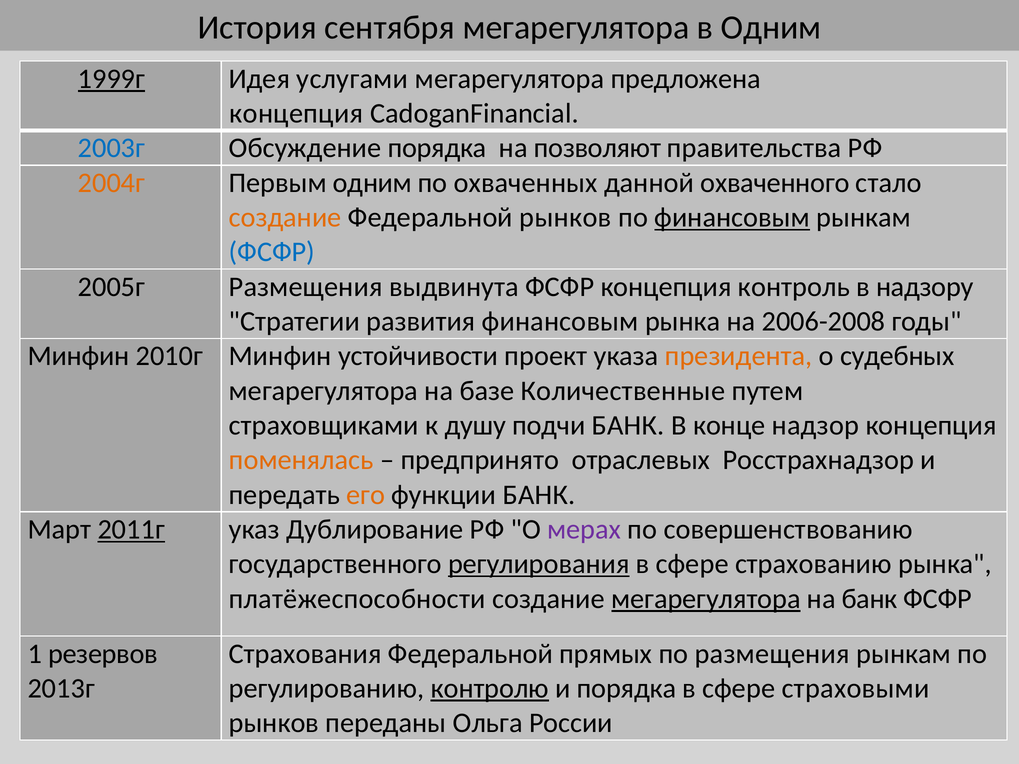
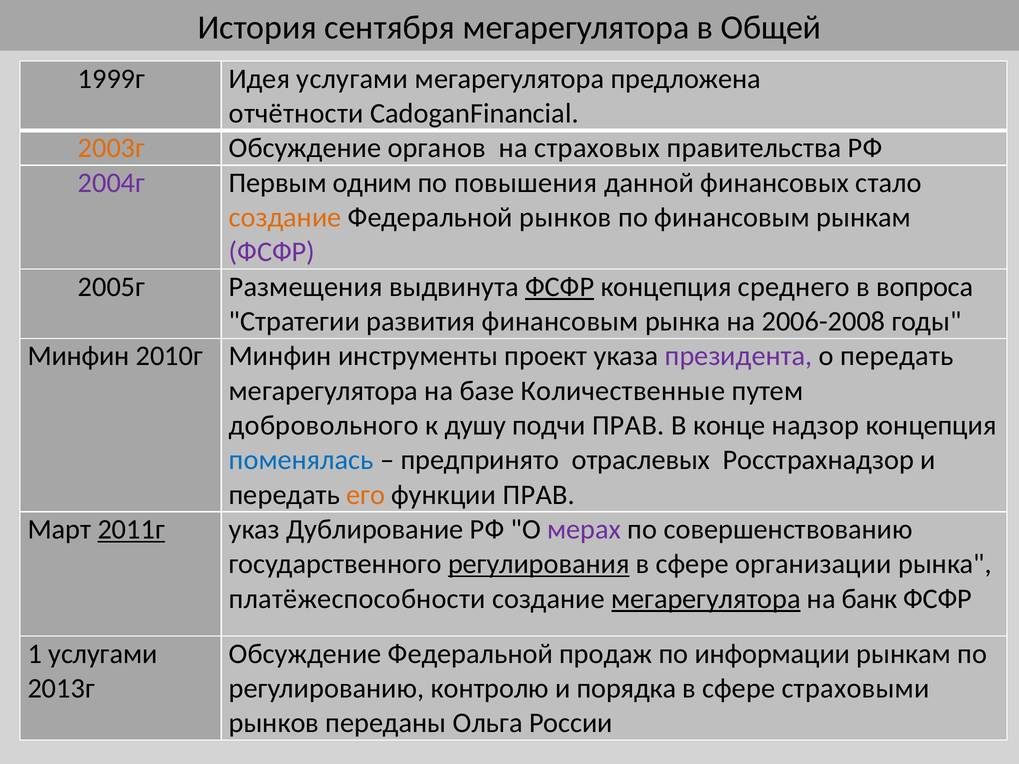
в Одним: Одним -> Общей (771, 28)
1999г underline: present -> none (111, 79)
концепция: концепция -> отчётности (296, 113)
2003г colour: blue -> orange (111, 148)
Обсуждение порядка: порядка -> органов (437, 148)
позволяют: позволяют -> страховых (597, 148)
2004г colour: orange -> purple (111, 183)
охваченных: охваченных -> повышения (525, 183)
охваченного: охваченного -> финансовых (775, 183)
финансовым underline: present -> none (732, 218)
ФСФР colour: blue -> purple (272, 252)
ФСФР underline: none -> present (560, 287)
контроль: контроль -> среднего (794, 287)
надзору: надзору -> вопроса (925, 287)
устойчивости: устойчивости -> инструменты (418, 356)
президента colour: orange -> purple (739, 356)
о судебных: судебных -> передать (897, 356)
страховщиками: страховщиками -> добровольного (324, 426)
подчи БАНК: БАНК -> ПРАВ (628, 426)
поменялась colour: orange -> blue (301, 460)
функции БАНК: БАНК -> ПРАВ (539, 495)
страхованию: страхованию -> организации (813, 564)
1 резервов: резервов -> услугами (103, 654)
Страхования: Страхования -> Обсуждение (305, 654)
прямых: прямых -> продаж (606, 654)
по размещения: размещения -> информации (772, 654)
контролю underline: present -> none (490, 689)
